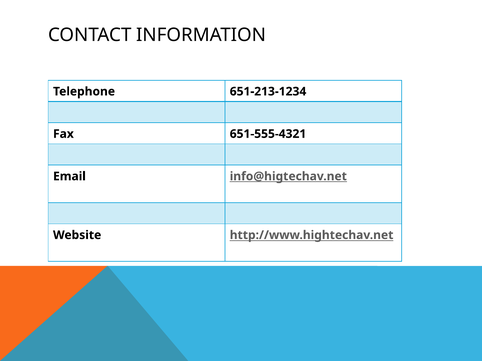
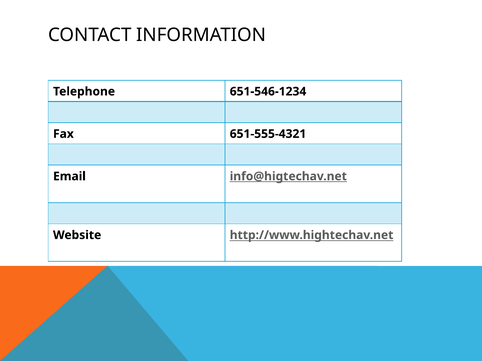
651-213-1234: 651-213-1234 -> 651-546-1234 (268, 92)
